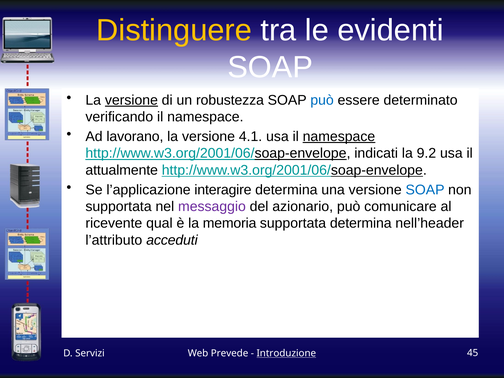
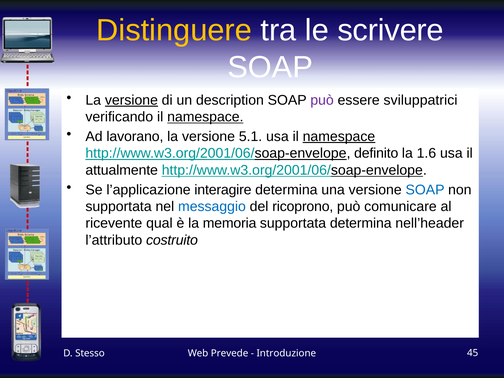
evidenti: evidenti -> scrivere (391, 30)
robustezza: robustezza -> description (230, 100)
può colour: blue -> purple (322, 100)
determinato: determinato -> sviluppatrici (421, 100)
namespace underline: none -> present (205, 117)
4.1: 4.1 -> 5.1 (251, 137)
indicati: indicati -> definito (376, 153)
9.2: 9.2 -> 1.6 (426, 153)
messaggio colour: purple -> blue (212, 207)
azionario: azionario -> ricoprono (303, 207)
acceduti: acceduti -> costruito (172, 240)
Servizi: Servizi -> Stesso (90, 353)
Introduzione underline: present -> none (286, 353)
